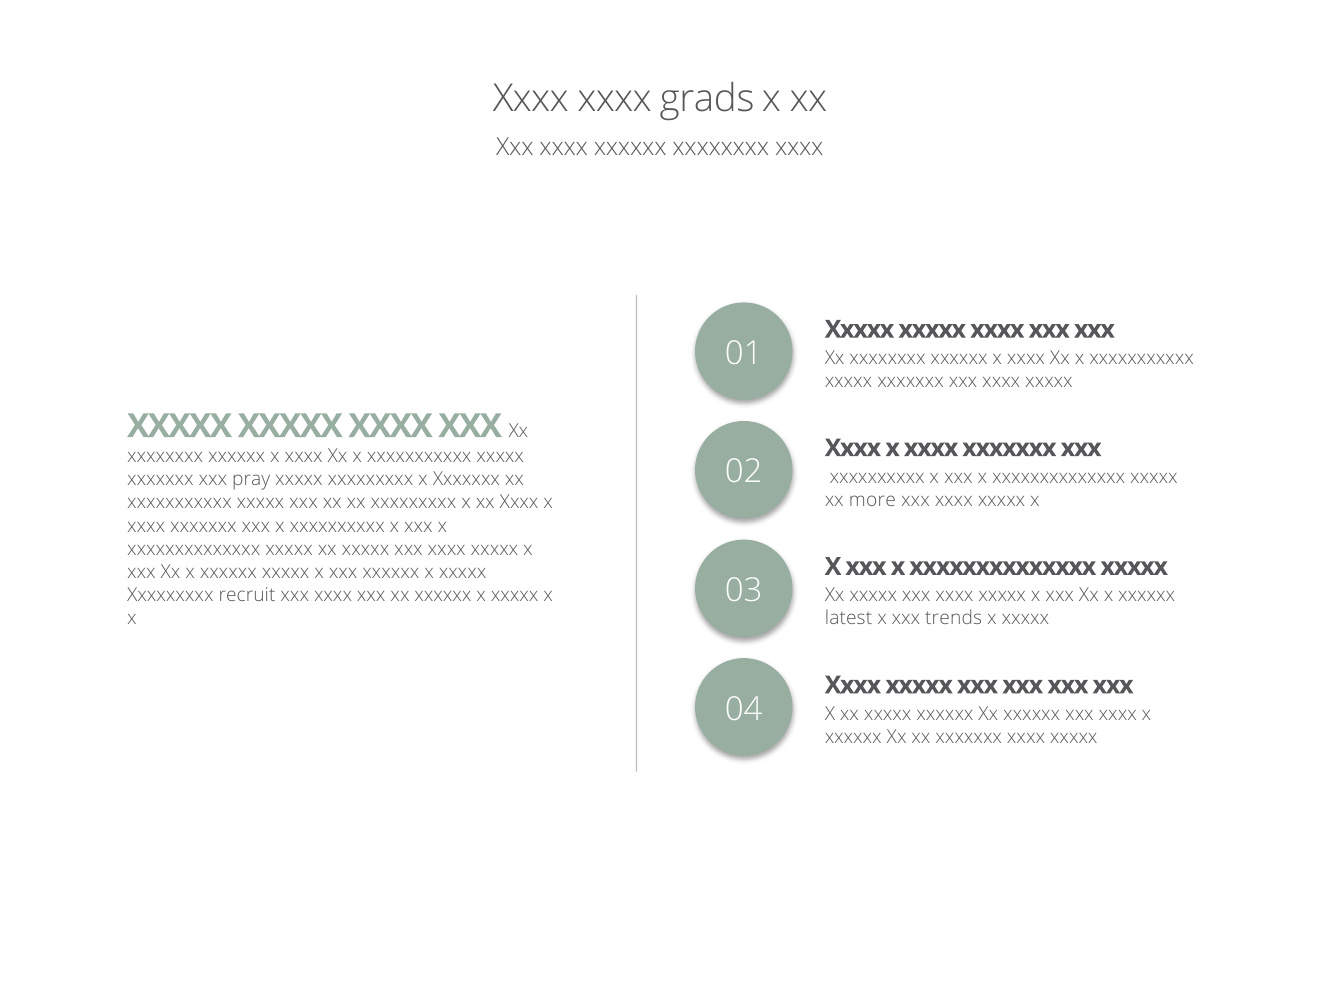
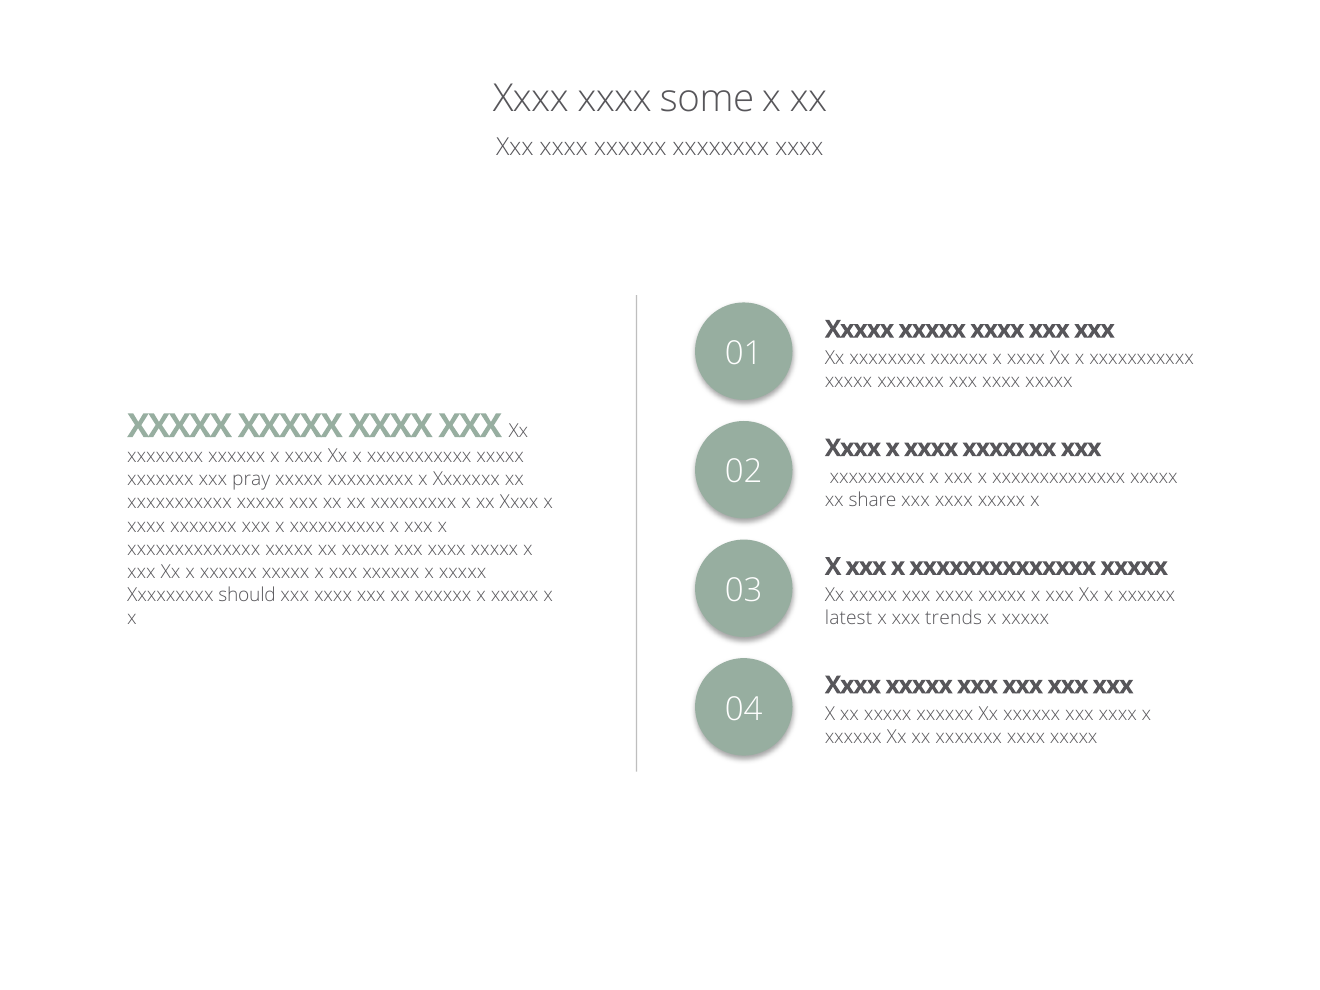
grads: grads -> some (707, 99)
more: more -> share (873, 500)
recruit: recruit -> should (247, 595)
